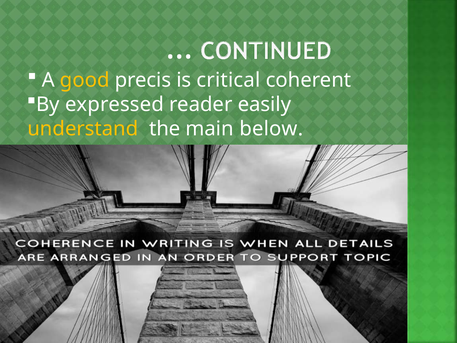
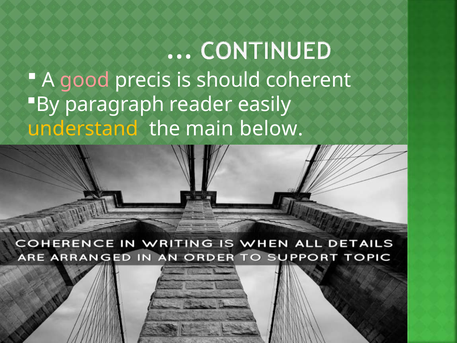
good colour: yellow -> pink (85, 80)
critical: critical -> should (229, 80)
expressed: expressed -> paragraph (115, 104)
